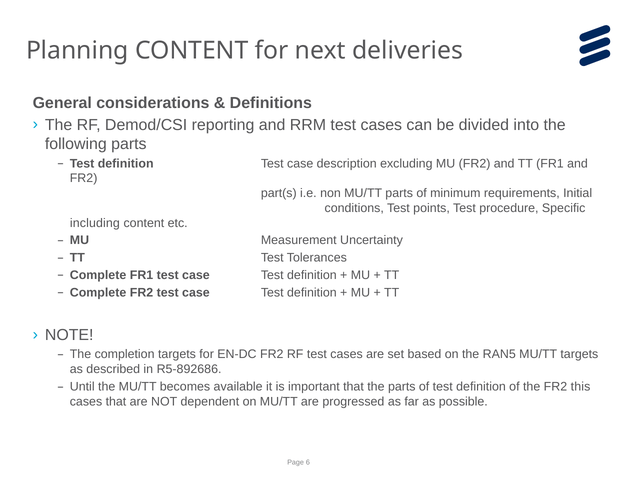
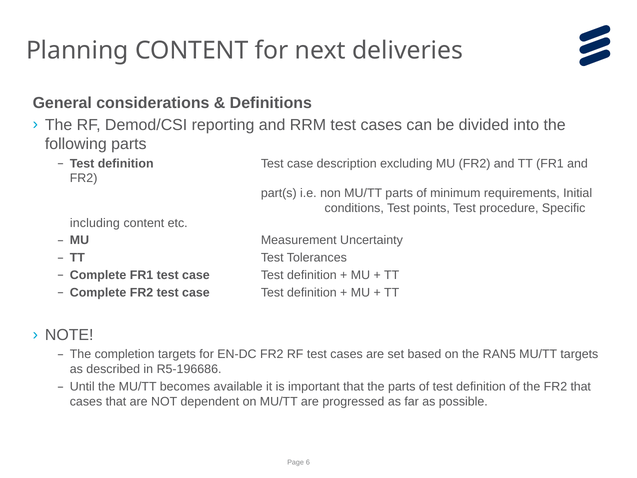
R5-892686: R5-892686 -> R5-196686 (189, 369)
FR2 this: this -> that (581, 386)
